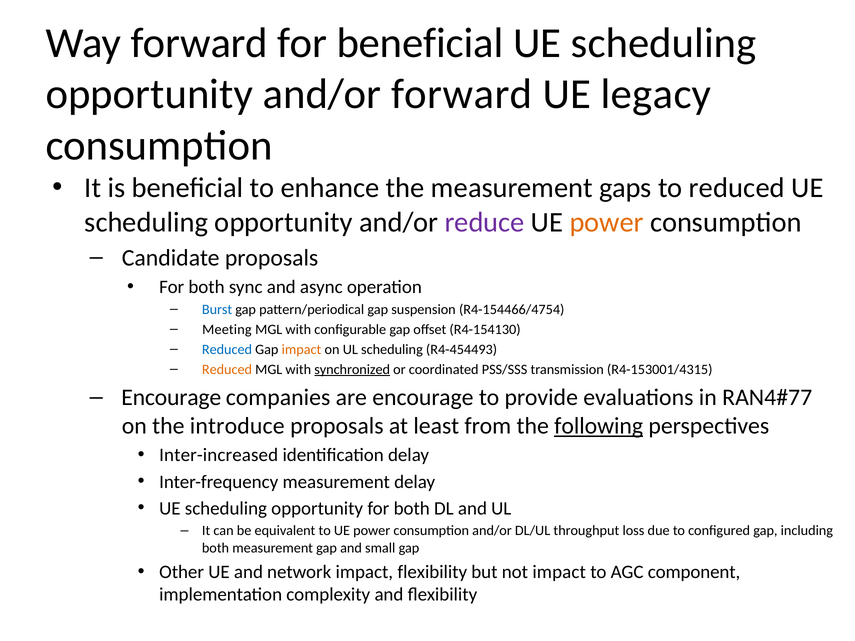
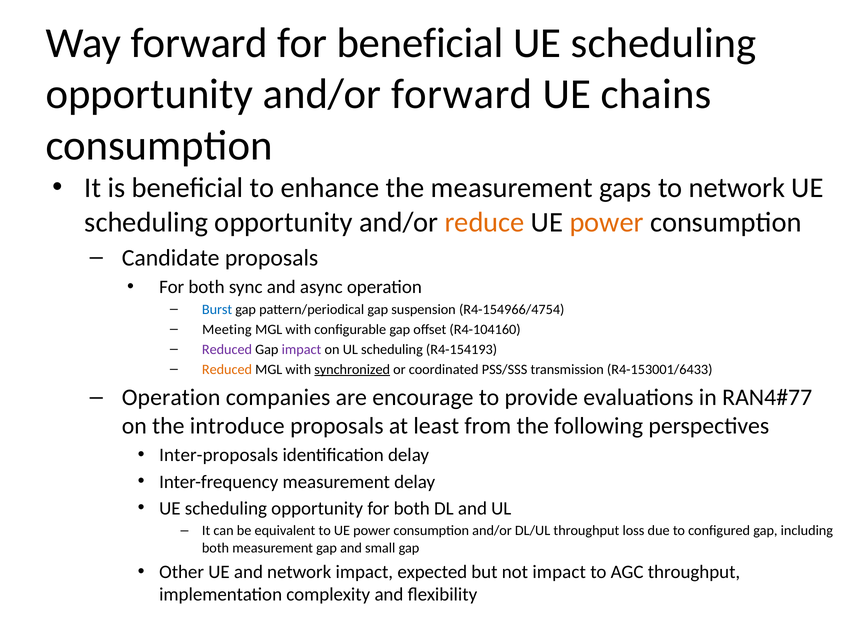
legacy: legacy -> chains (656, 94)
to reduced: reduced -> network (737, 188)
reduce colour: purple -> orange (485, 222)
R4-154466/4754: R4-154466/4754 -> R4-154966/4754 (512, 310)
R4-154130: R4-154130 -> R4-104160 (485, 330)
Reduced colour: blue -> purple (227, 350)
impact colour: orange -> purple (301, 350)
R4-454493: R4-454493 -> R4-154193 (462, 350)
R4-153001/4315: R4-153001/4315 -> R4-153001/6433 (660, 369)
Encourage: Encourage -> Operation (171, 398)
following underline: present -> none (599, 426)
Inter-increased: Inter-increased -> Inter-proposals (219, 455)
impact flexibility: flexibility -> expected (432, 572)
AGC component: component -> throughput (694, 572)
